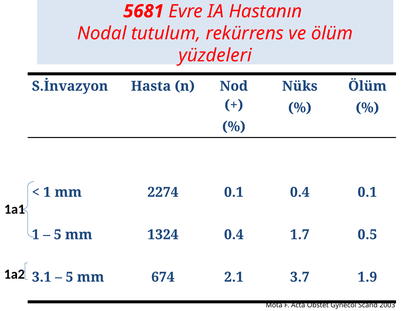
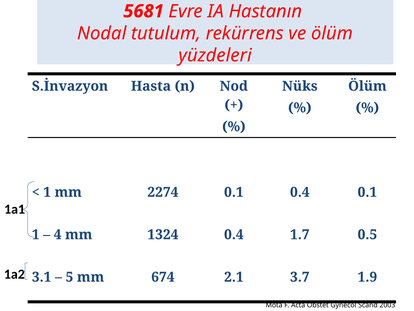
5: 5 -> 4 (58, 234)
